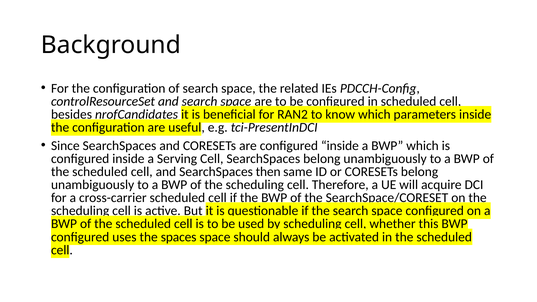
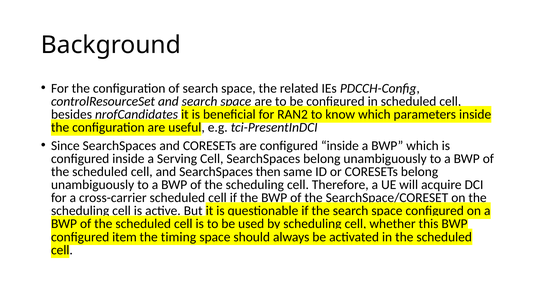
uses: uses -> item (124, 237)
spaces: spaces -> timing (178, 237)
